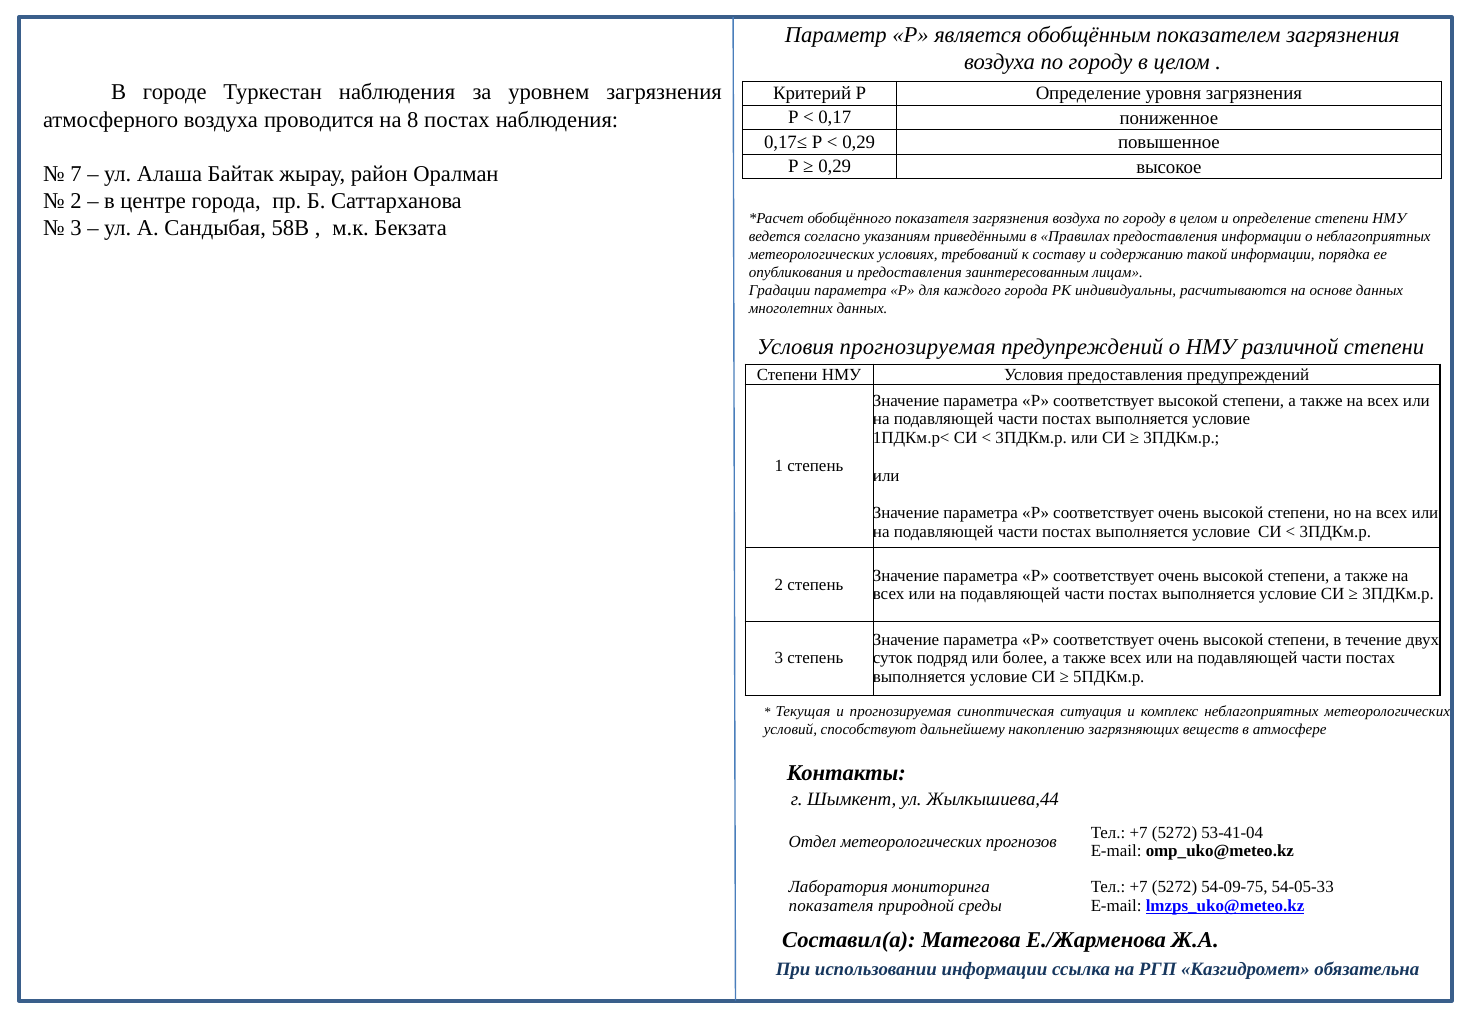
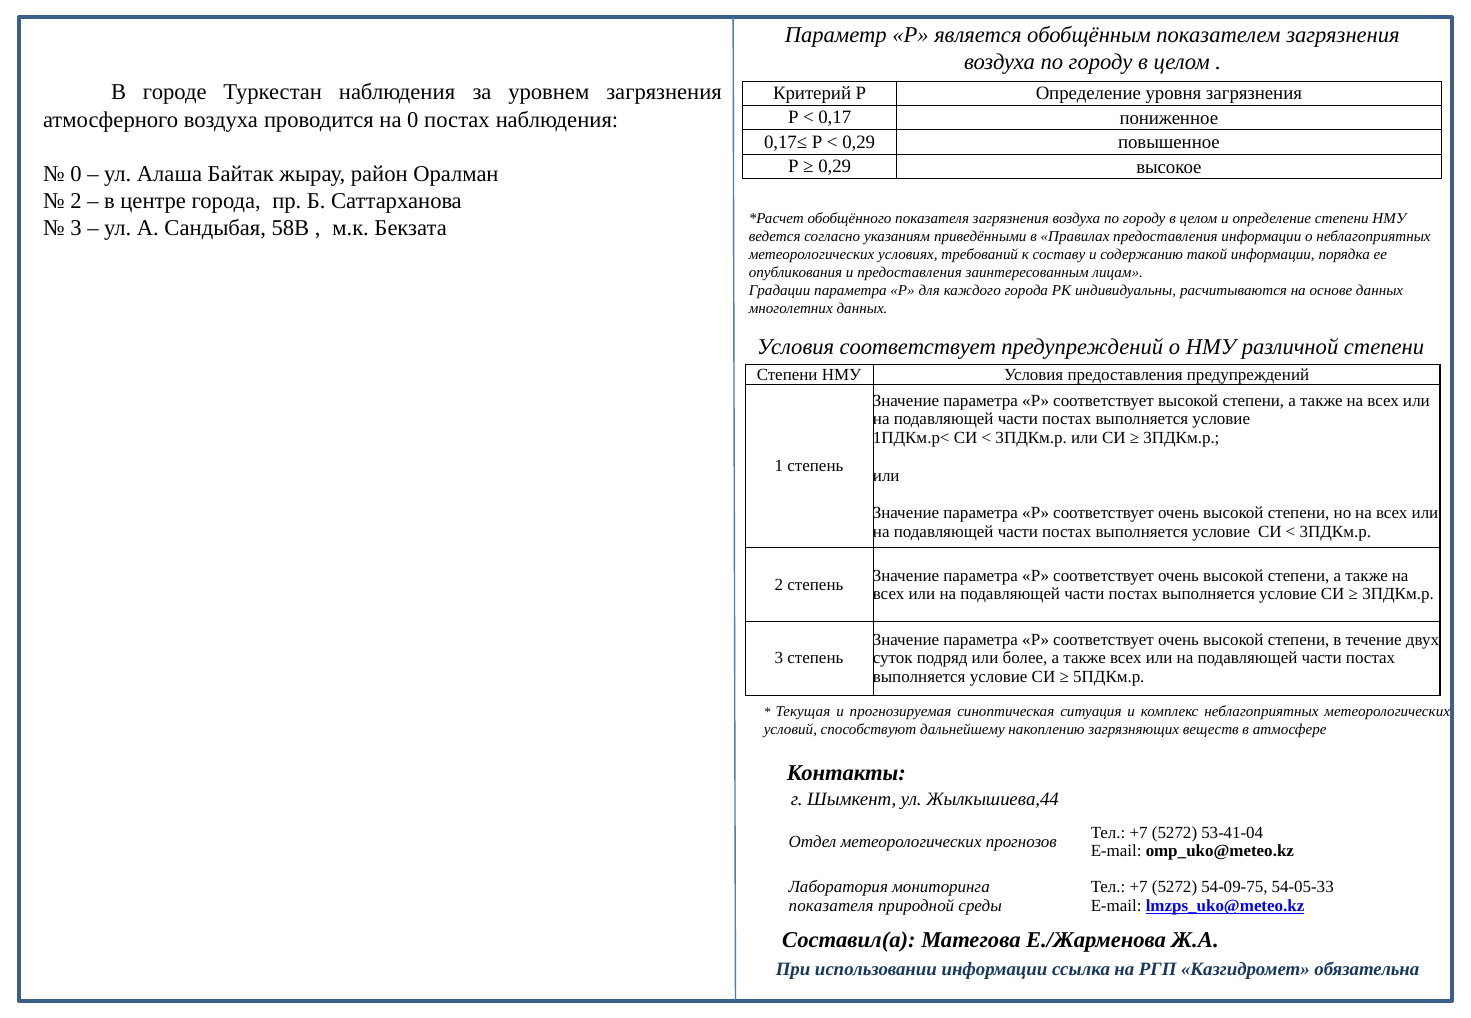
на 8: 8 -> 0 (413, 120)
7: 7 -> 0 (76, 174)
Условия прогнозируемая: прогнозируемая -> соответствует (918, 347)
